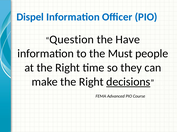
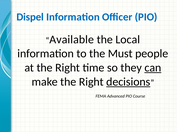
Question: Question -> Available (72, 40)
Have: Have -> Local (128, 40)
can underline: none -> present (153, 68)
